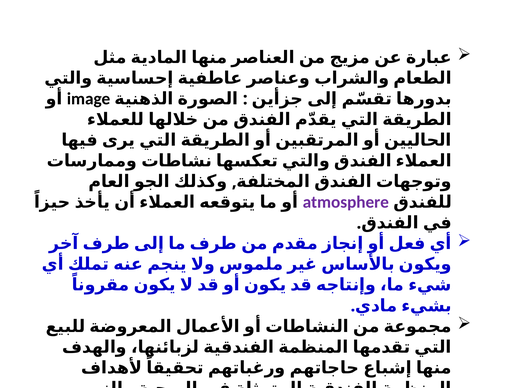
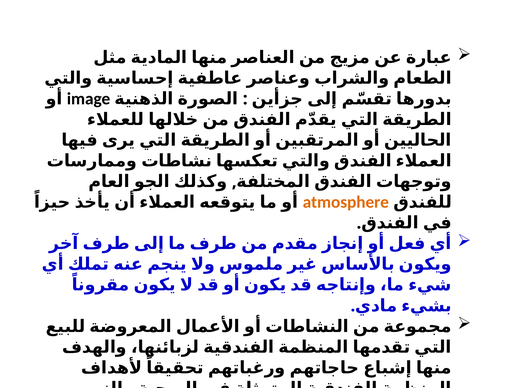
atmosphere colour: purple -> orange (346, 202)
